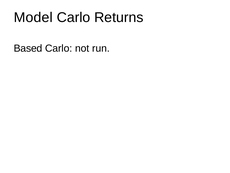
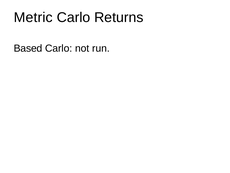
Model: Model -> Metric (33, 17)
